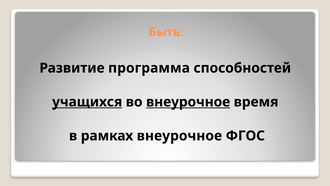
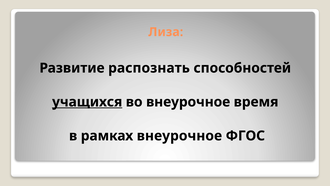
Быть: Быть -> Лиза (166, 32)
программа: программа -> распознать (149, 68)
внеурочное underline: present -> none (188, 102)
